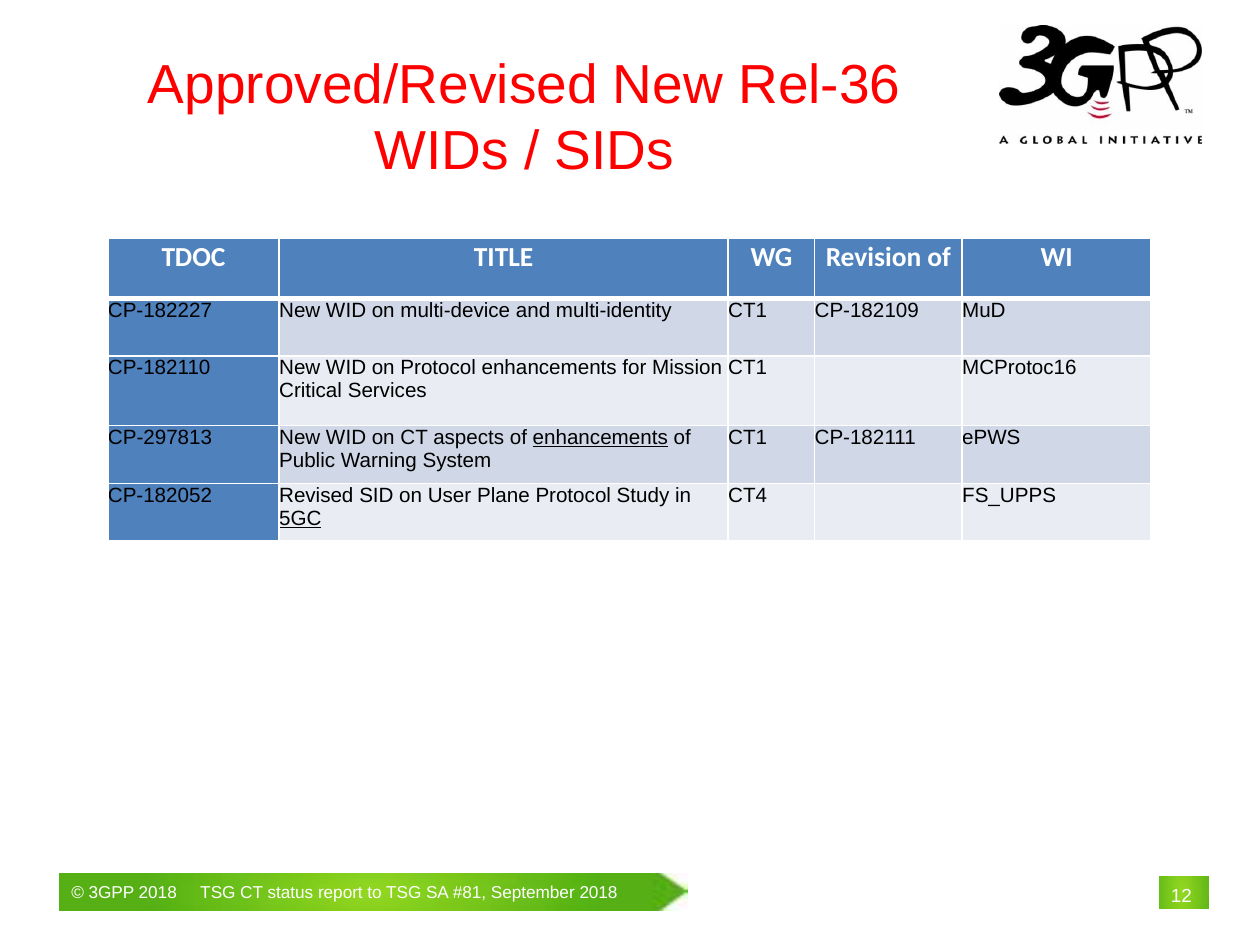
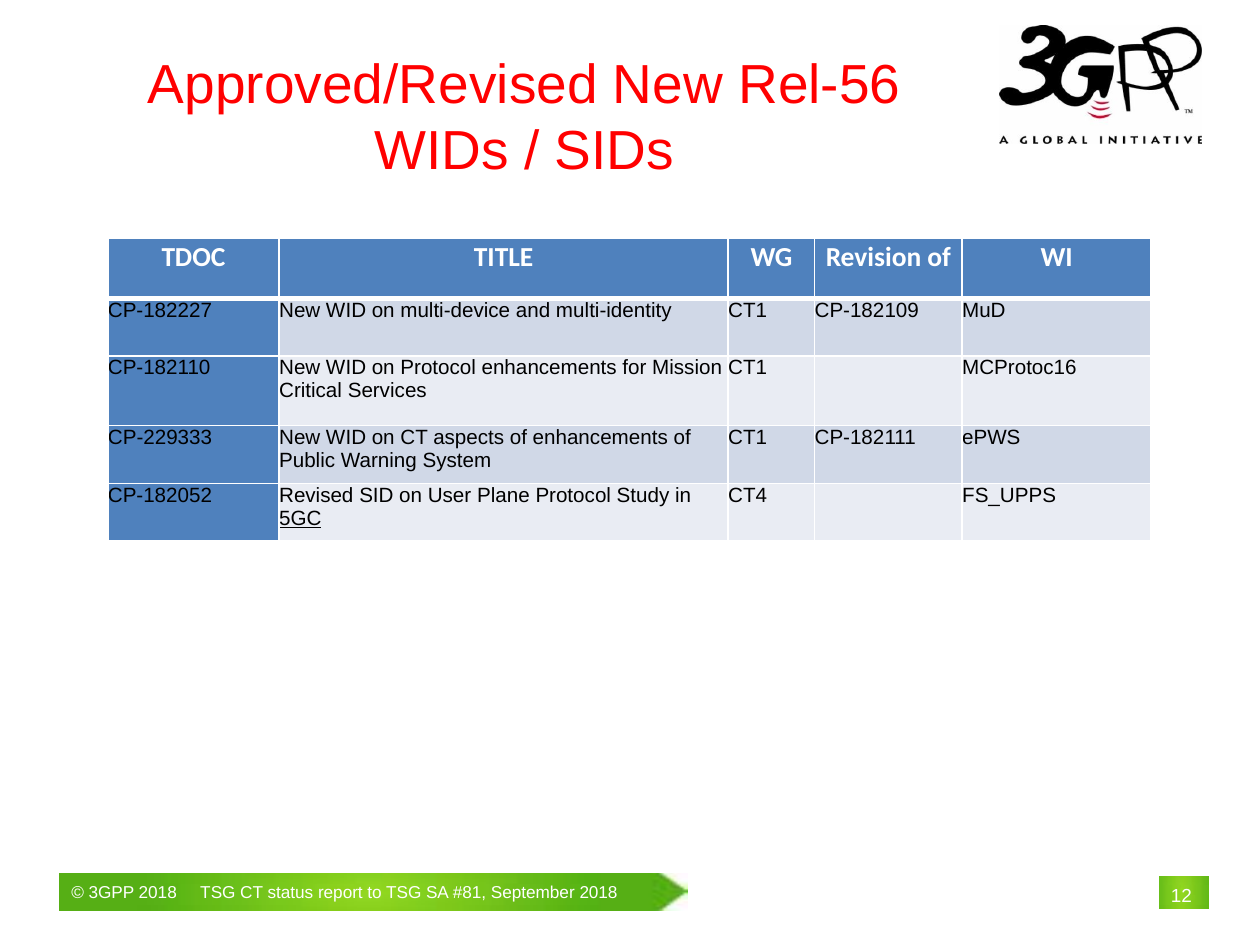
Rel-36: Rel-36 -> Rel-56 (819, 85)
CP-297813: CP-297813 -> CP-229333 (160, 438)
enhancements underline: present -> none (600, 438)
